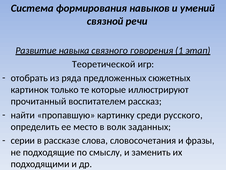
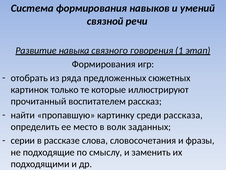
Теоретической: Теоретической -> Формирования (104, 64)
русского: русского -> рассказа (183, 115)
